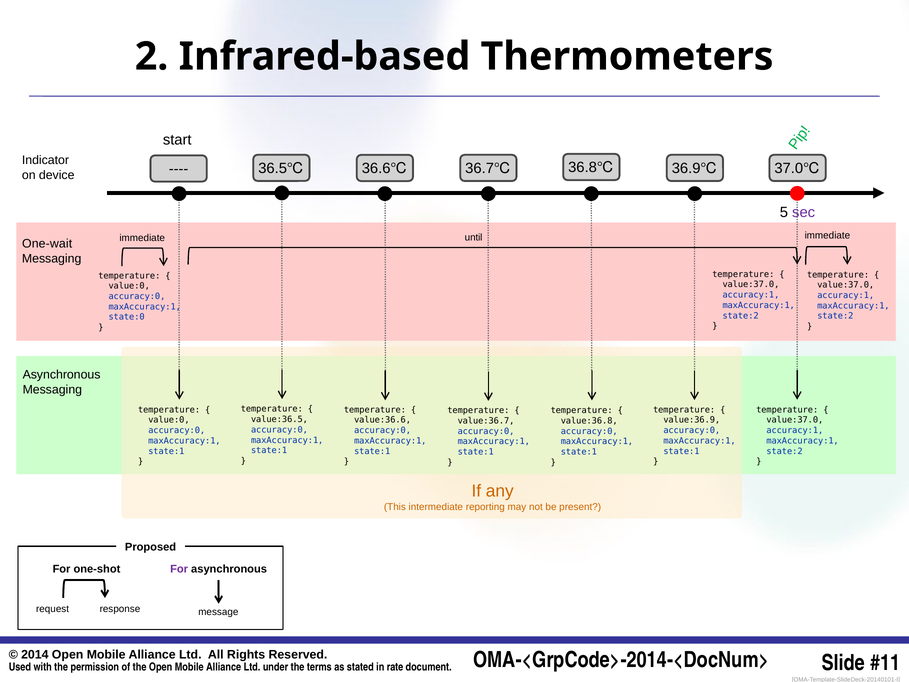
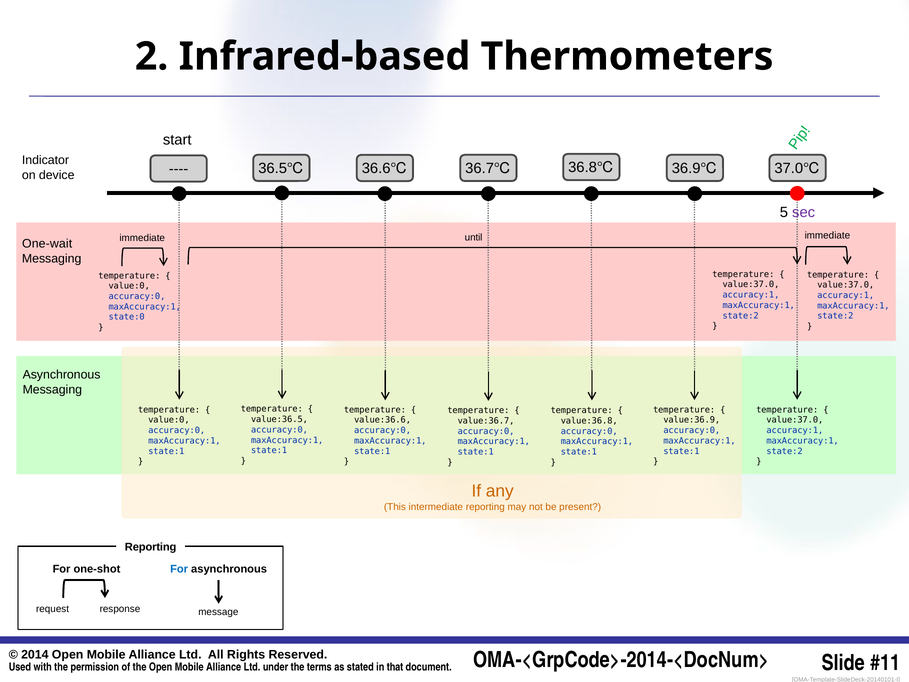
Proposed: Proposed -> Reporting (151, 547)
For colour: purple -> blue (179, 569)
rate: rate -> that (395, 667)
